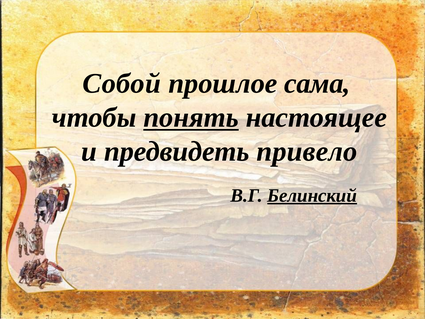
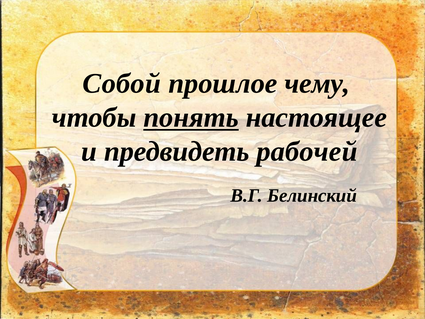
сама: сама -> чему (317, 84)
привело: привело -> рабочей (307, 152)
Белинский underline: present -> none (312, 195)
